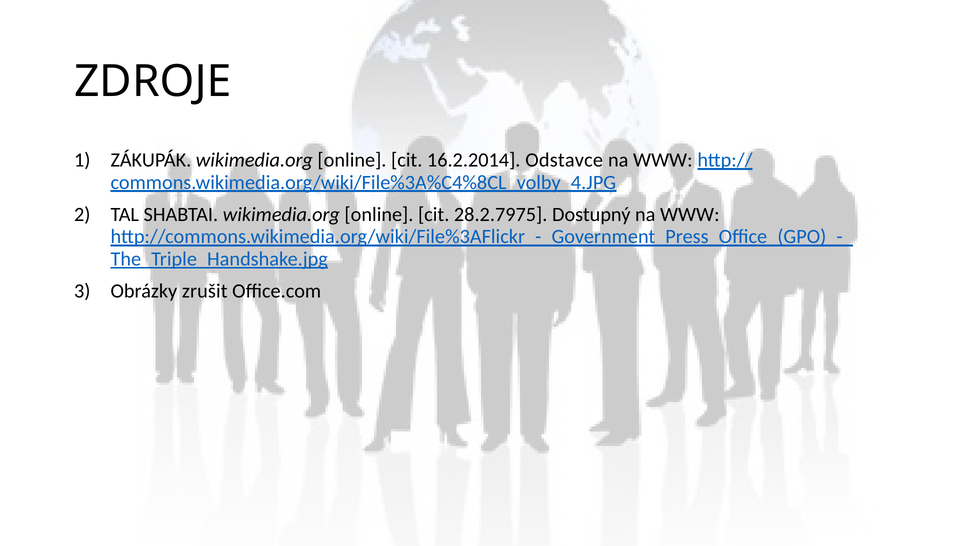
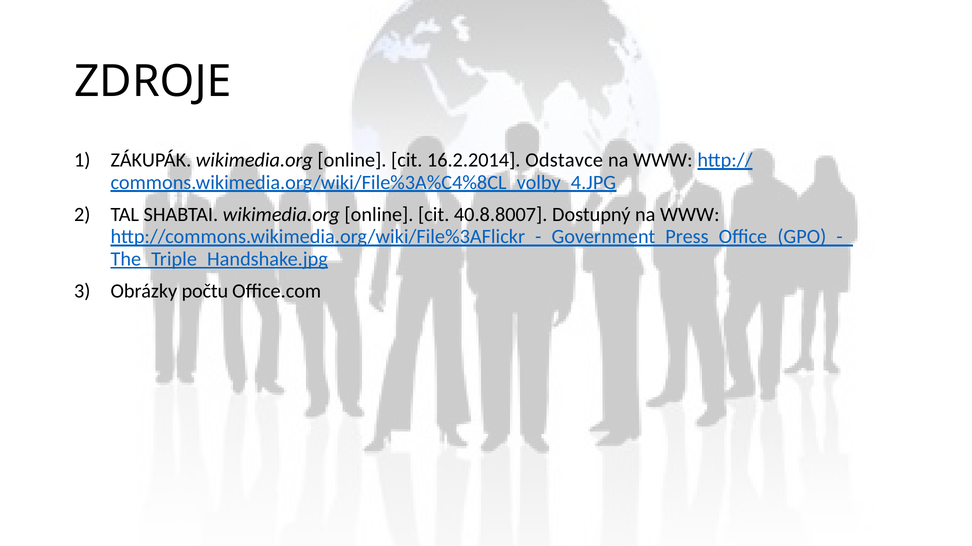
28.2.7975: 28.2.7975 -> 40.8.8007 (501, 215)
zrušit: zrušit -> počtu (205, 292)
